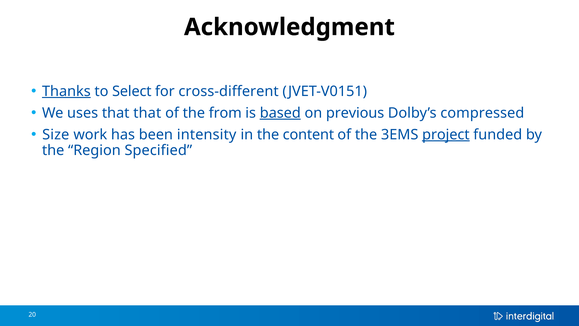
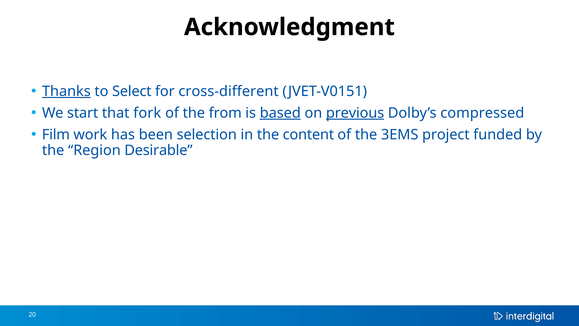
uses: uses -> start (83, 113)
that that: that -> fork (147, 113)
previous underline: none -> present (355, 113)
Size: Size -> Film (56, 135)
intensity: intensity -> selection (207, 135)
project underline: present -> none (446, 135)
Specified: Specified -> Desirable (158, 150)
